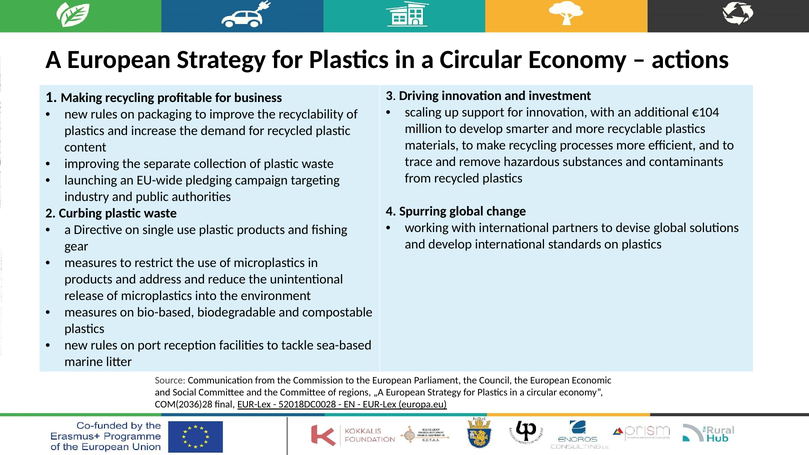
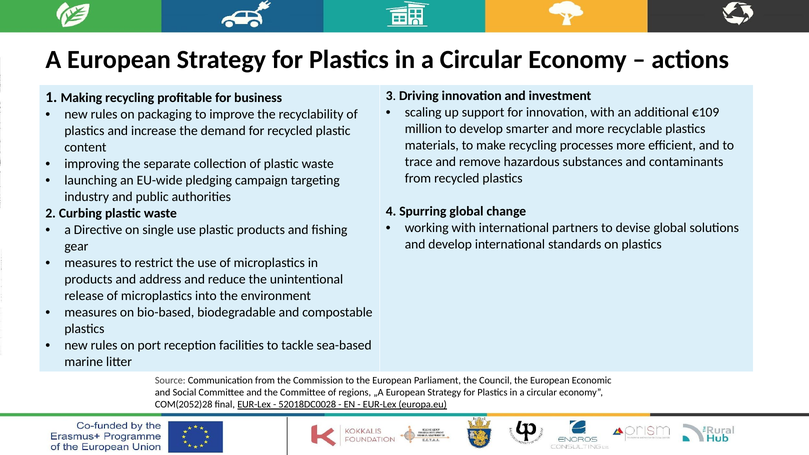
€104: €104 -> €109 (706, 113)
COM(2036)28: COM(2036)28 -> COM(2052)28 (184, 405)
